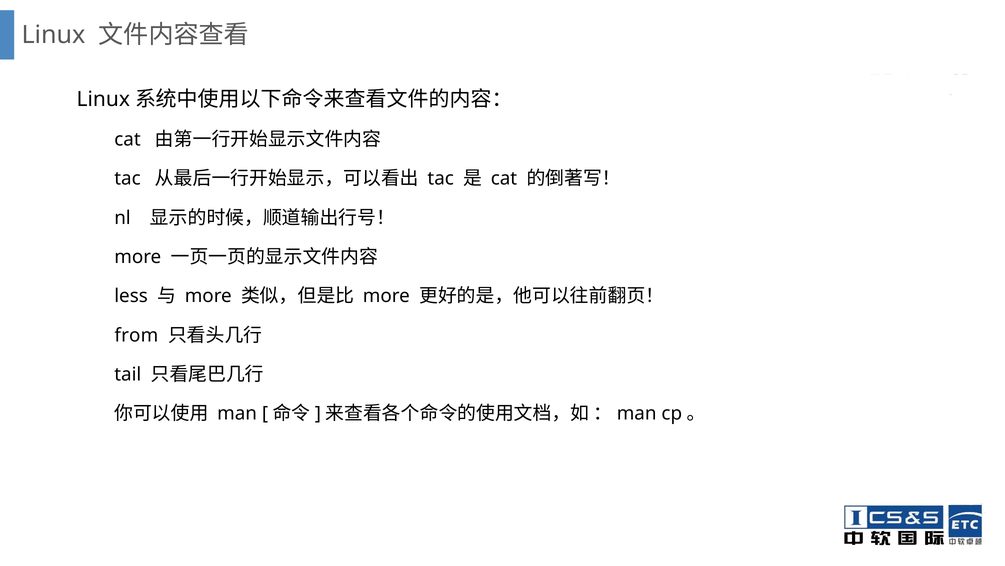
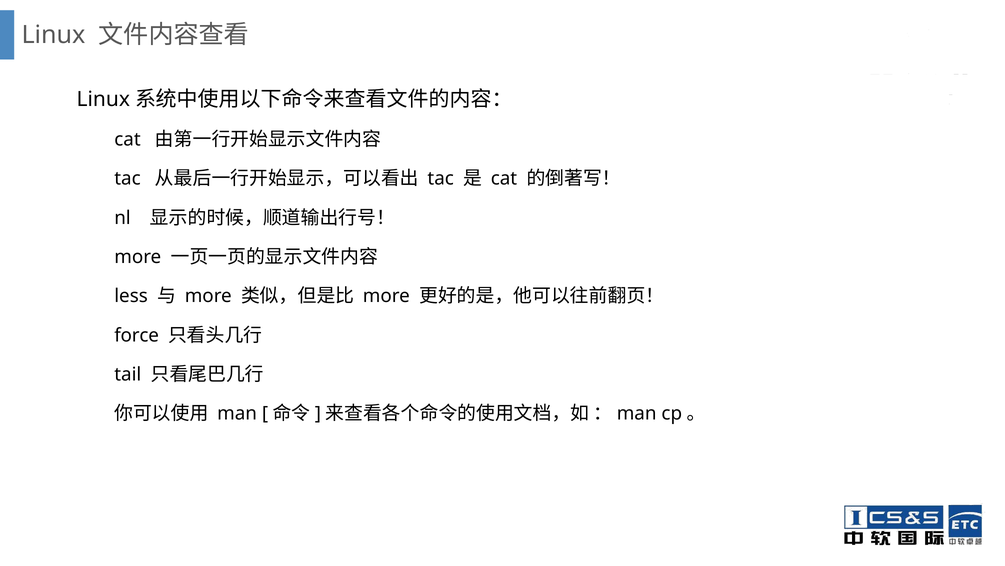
from: from -> force (137, 335)
